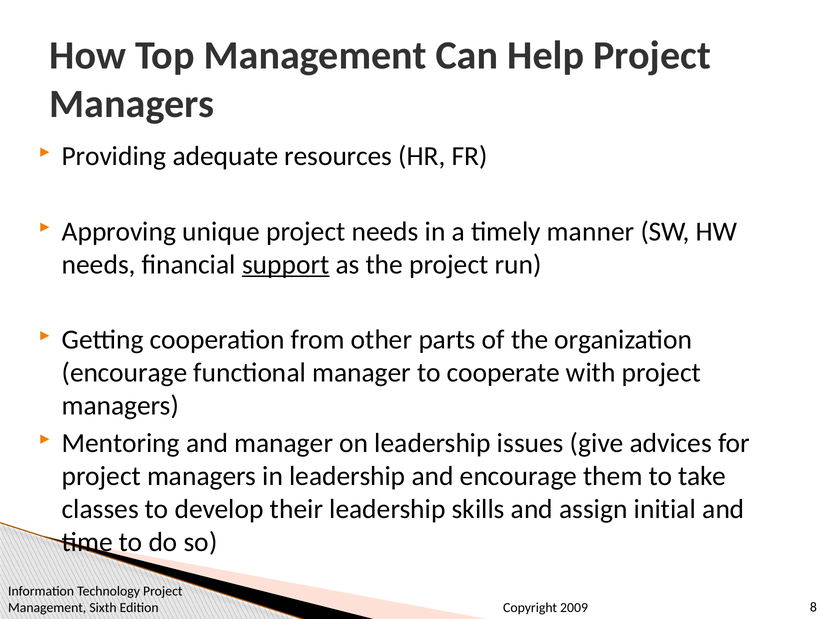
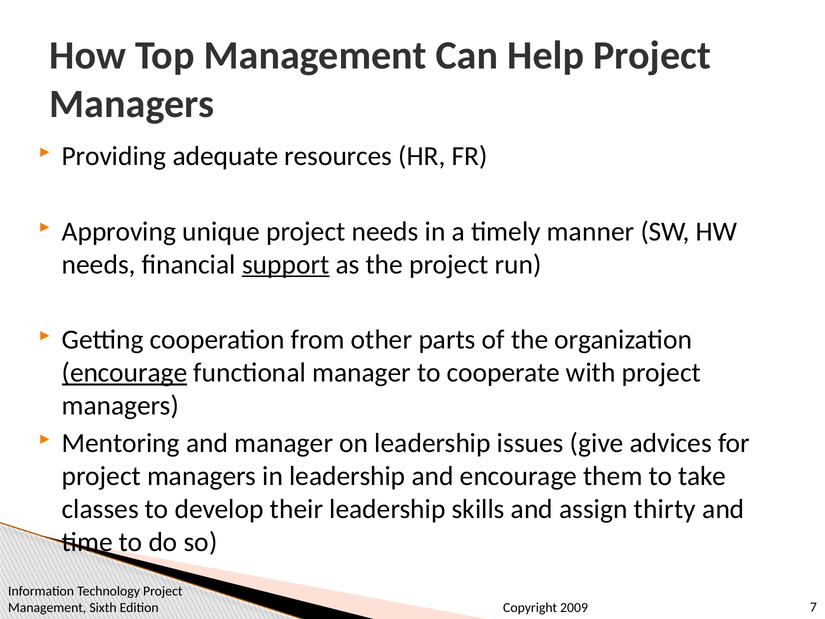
encourage underline: none -> present (125, 373)
initial: initial -> thirty (665, 509)
8: 8 -> 7 (813, 607)
